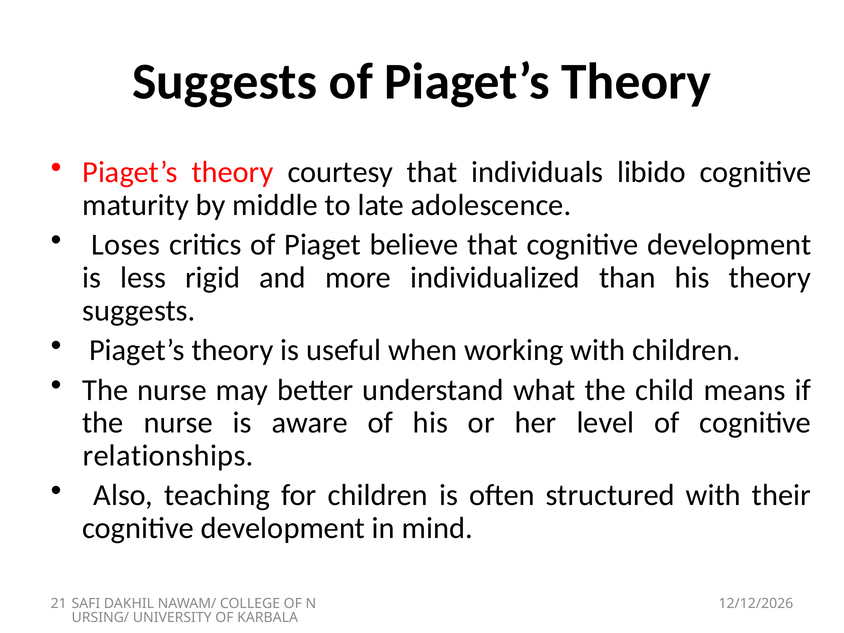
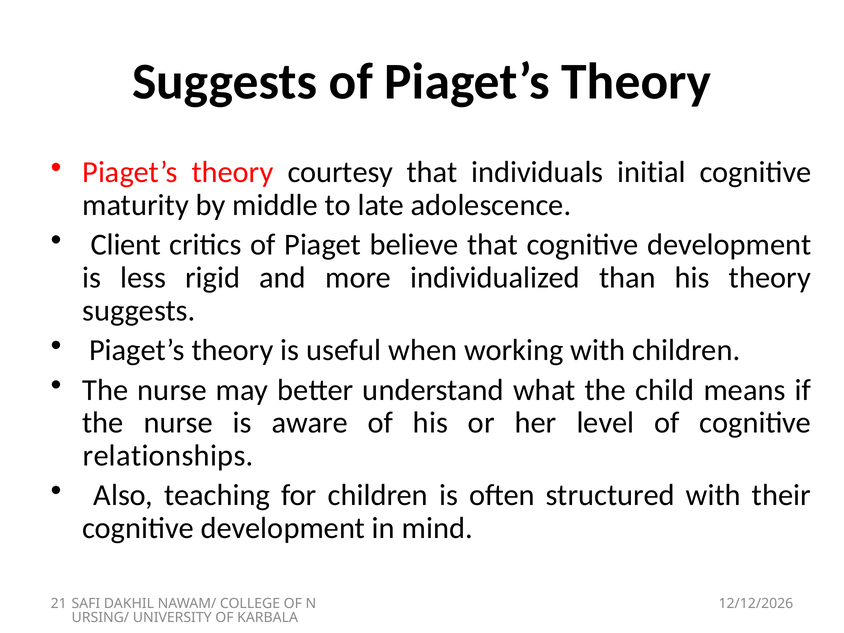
libido: libido -> initial (651, 172)
Loses: Loses -> Client (126, 245)
